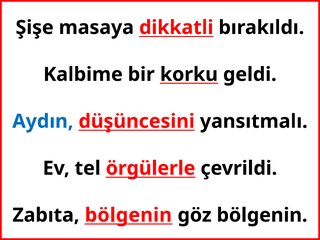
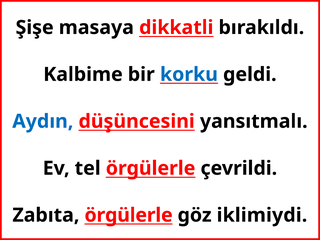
korku colour: black -> blue (189, 74)
Zabıta bölgenin: bölgenin -> örgülerle (129, 215)
göz bölgenin: bölgenin -> iklimiydi (262, 215)
